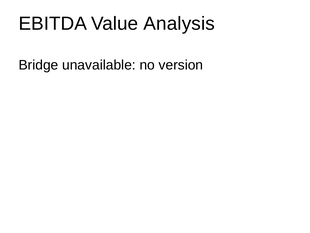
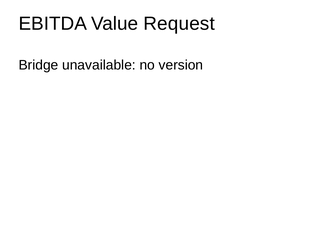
Analysis: Analysis -> Request (179, 24)
